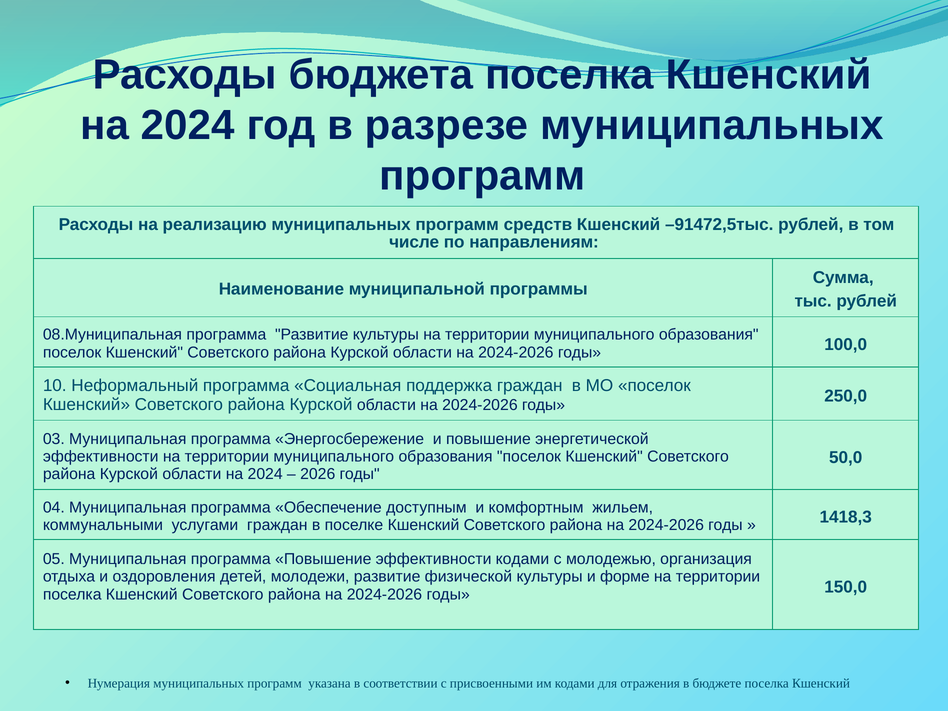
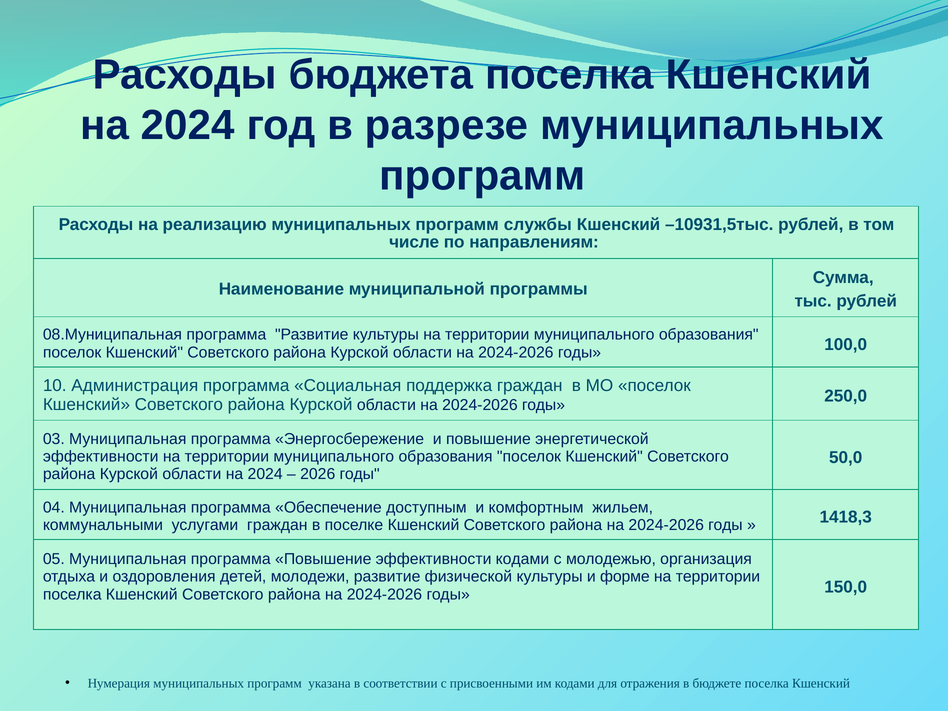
средств: средств -> службы (538, 225)
–91472,5тыс: –91472,5тыс -> –10931,5тыс (719, 225)
Неформальный: Неформальный -> Администрация (135, 386)
